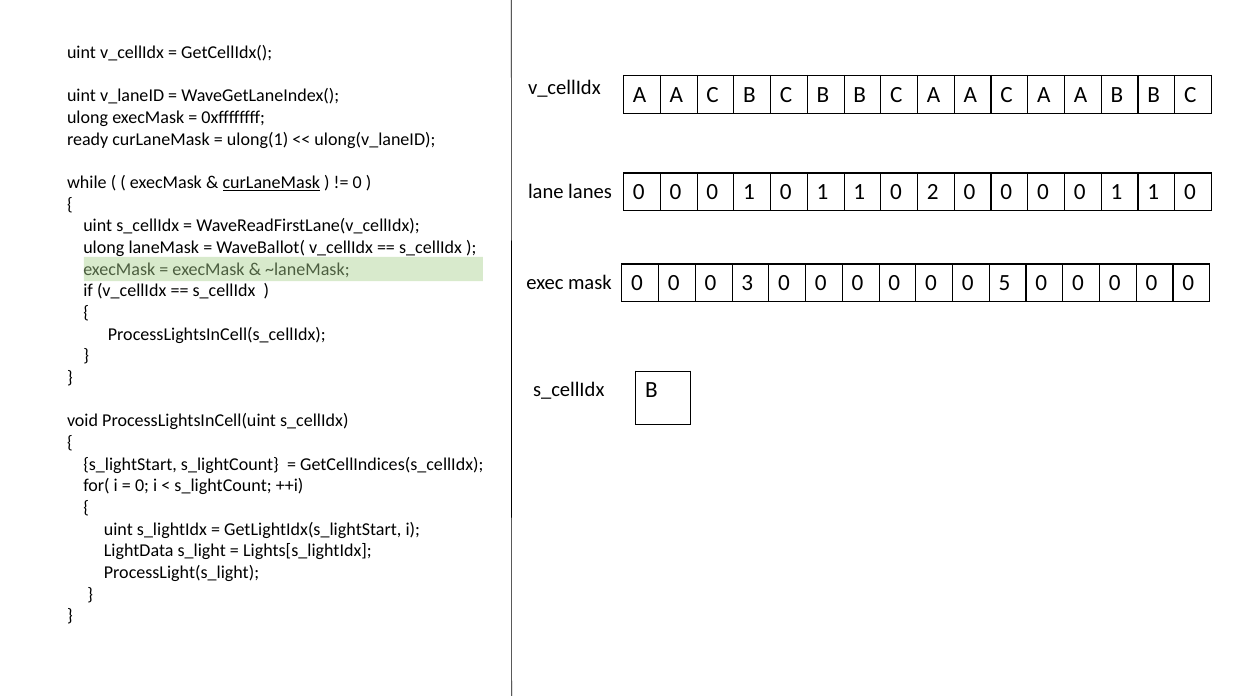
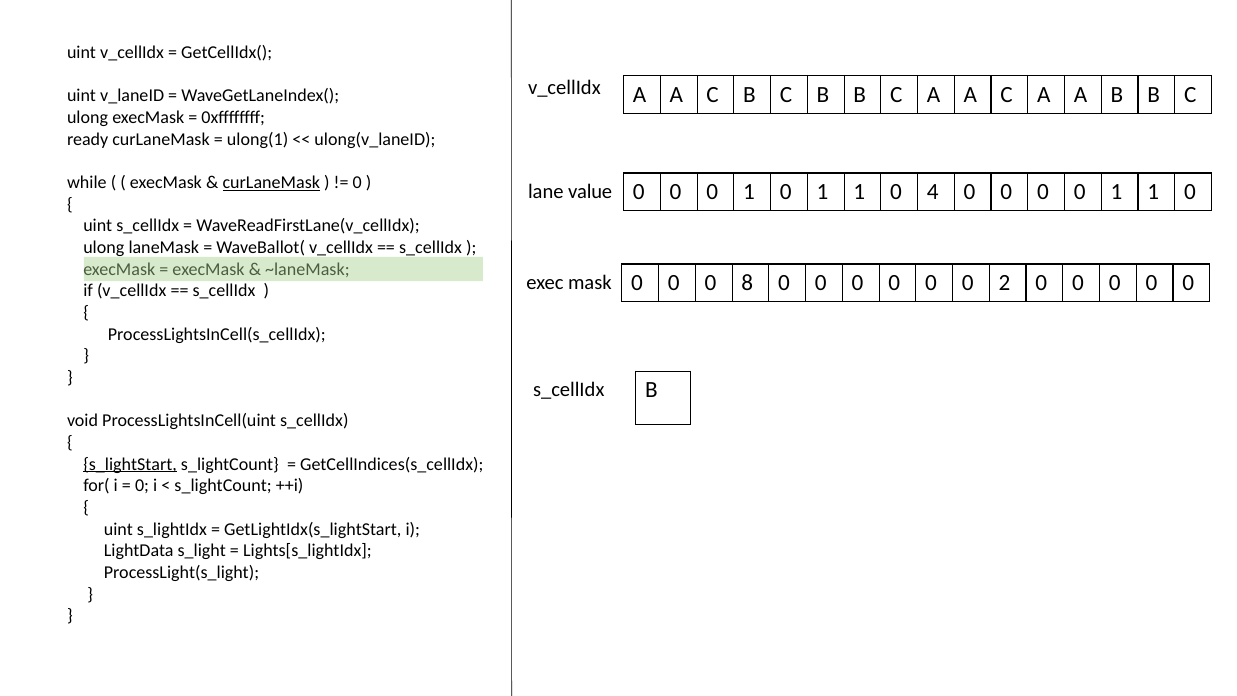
2: 2 -> 4 (933, 192)
lanes: lanes -> value (590, 191)
3: 3 -> 8 (747, 283)
5: 5 -> 2 (1004, 283)
s_lightStart underline: none -> present (130, 464)
